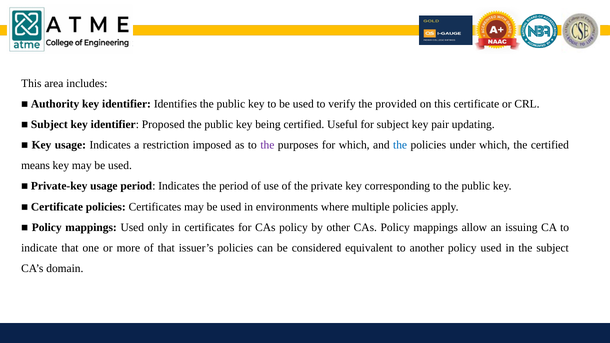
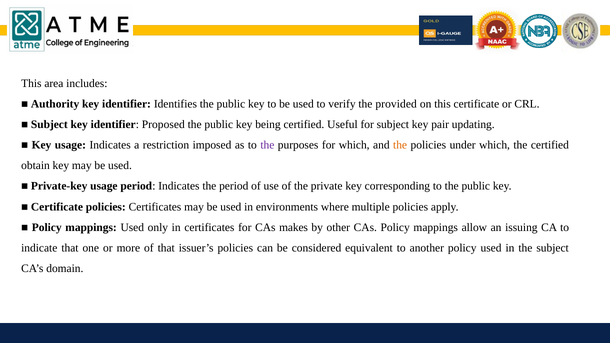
the colour: blue -> orange (400, 145)
means: means -> obtain (35, 166)
for CAs policy: policy -> makes (294, 227)
